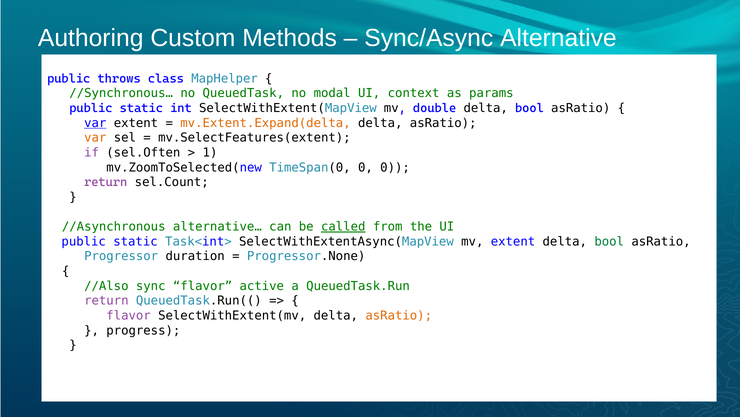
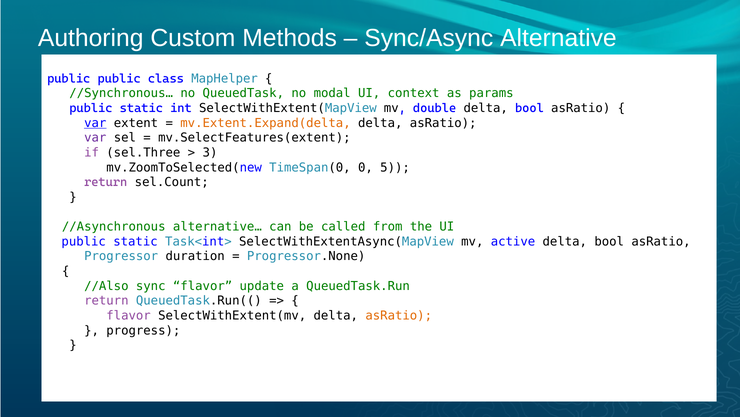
public throws: throws -> public (119, 78)
var colour: orange -> purple (95, 138)
sel.Often: sel.Often -> sel.Three (143, 152)
1: 1 -> 3 (210, 152)
0 0: 0 -> 5 (395, 167)
called underline: present -> none (343, 226)
mv extent: extent -> active (513, 241)
bool colour: green -> black (609, 241)
active: active -> update (262, 285)
